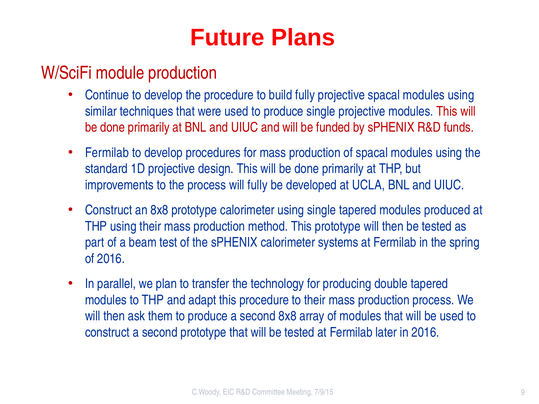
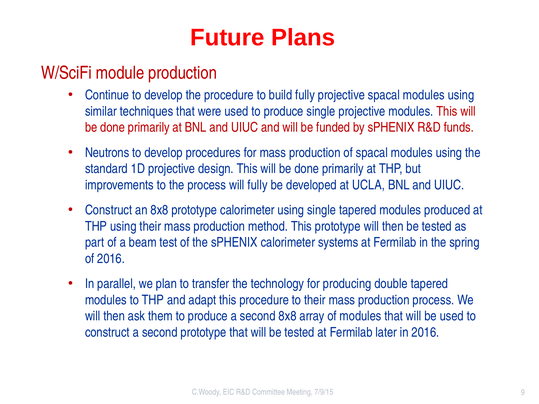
Fermilab: Fermilab -> Neutrons (107, 153)
